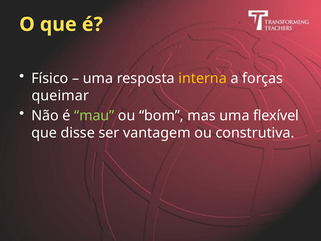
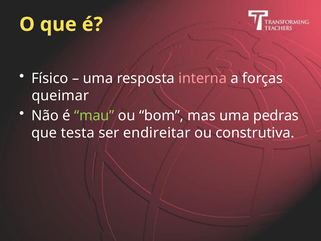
interna colour: yellow -> pink (203, 78)
flexível: flexível -> pedras (276, 116)
disse: disse -> testa (78, 133)
vantagem: vantagem -> endireitar (157, 133)
